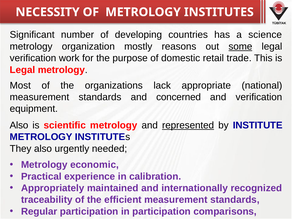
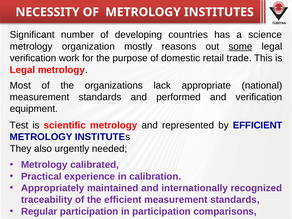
concerned: concerned -> performed (179, 97)
Also: Also -> Test (19, 125)
represented underline: present -> none (188, 125)
by INSTITUTE: INSTITUTE -> EFFICIENT (258, 125)
economic: economic -> calibrated (95, 165)
